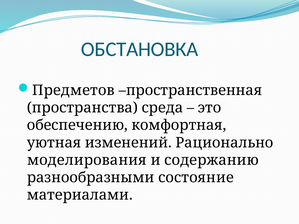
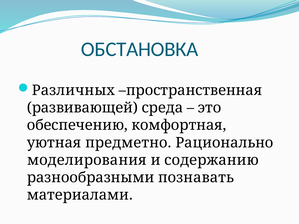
Предметов: Предметов -> Различных (73, 90)
пространства: пространства -> развивающей (82, 108)
изменений: изменений -> предметно (128, 143)
состояние: состояние -> познавать (196, 178)
